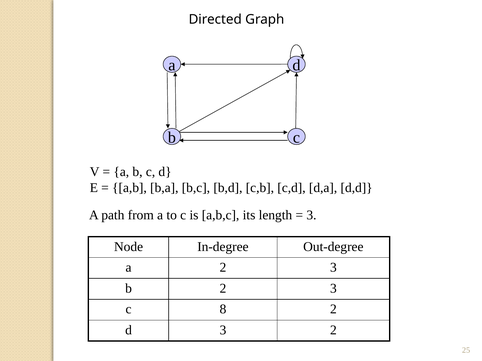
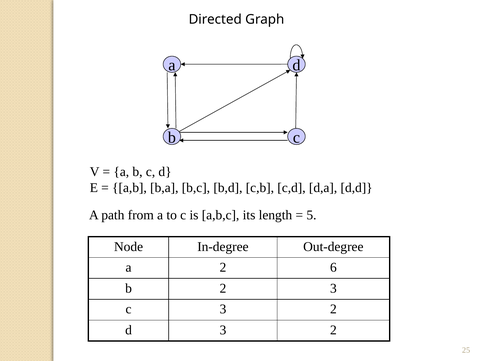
3: 3 -> 5 (311, 215)
a 2 3: 3 -> 6 (333, 268)
c 8: 8 -> 3 (223, 310)
